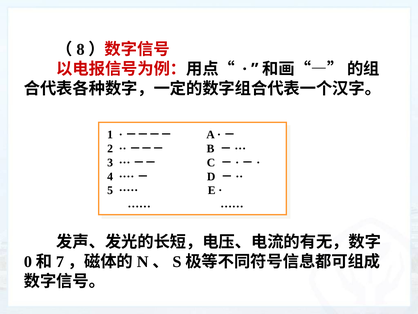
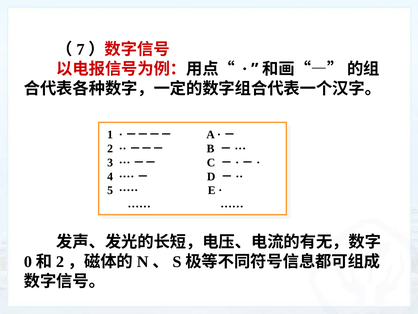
8: 8 -> 7 (81, 50)
7: 7 -> 2 (60, 261)
